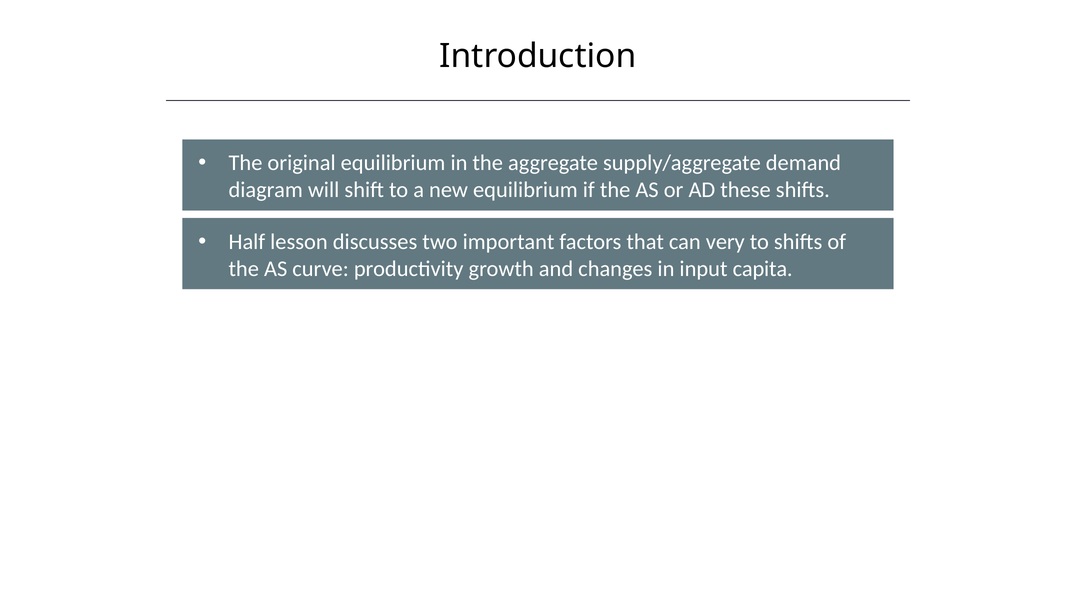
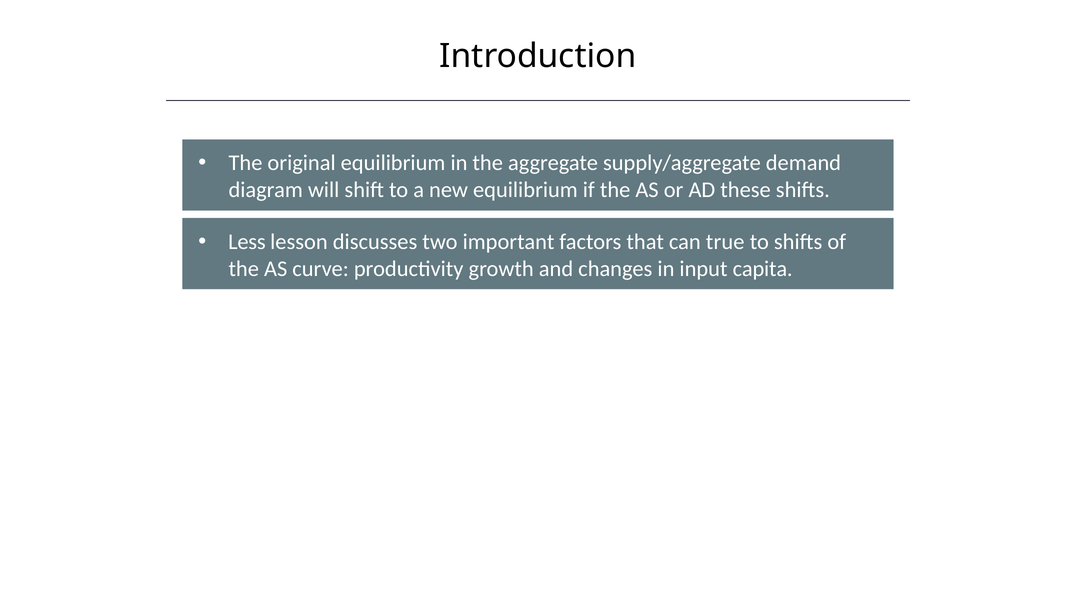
Half: Half -> Less (247, 242)
very: very -> true (725, 242)
